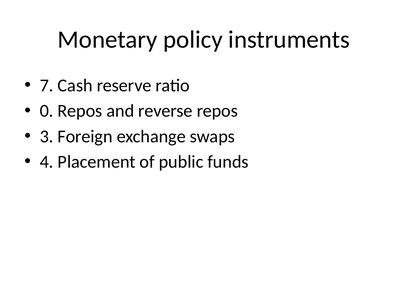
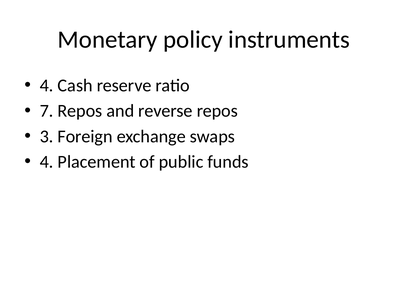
7: 7 -> 4 (47, 86)
0: 0 -> 7 (47, 111)
